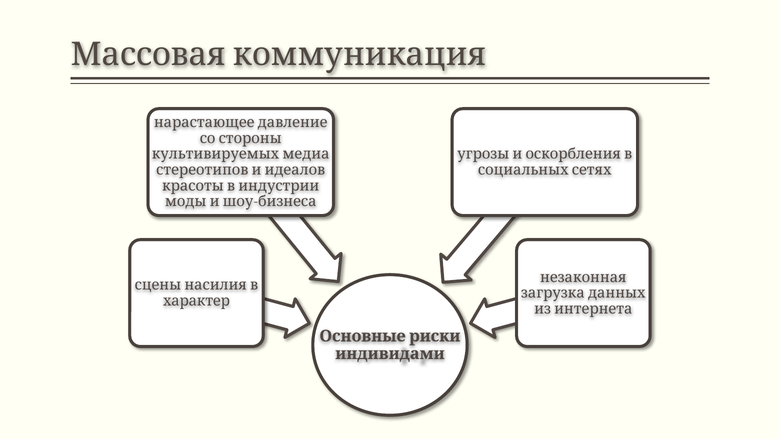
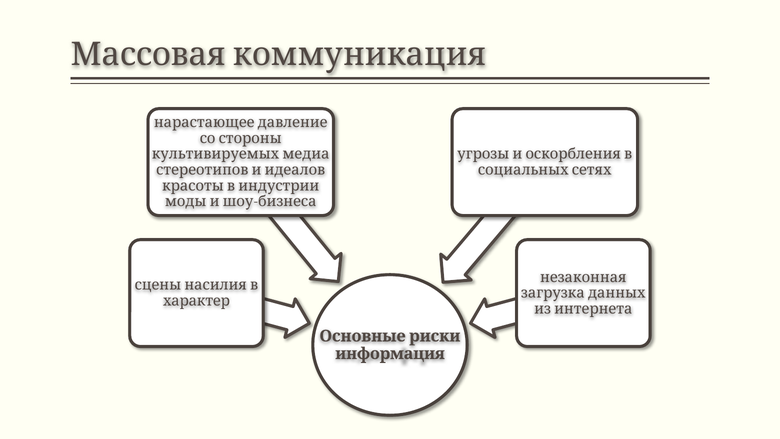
индивидами: индивидами -> информация (390, 353)
